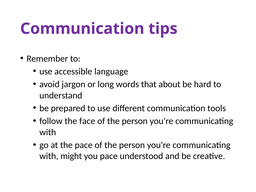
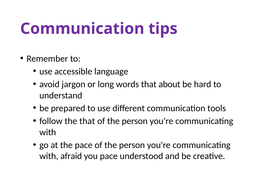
the face: face -> that (87, 121)
might: might -> afraid (71, 156)
